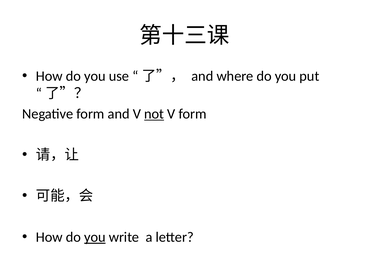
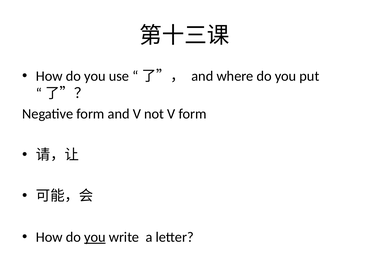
not underline: present -> none (154, 114)
